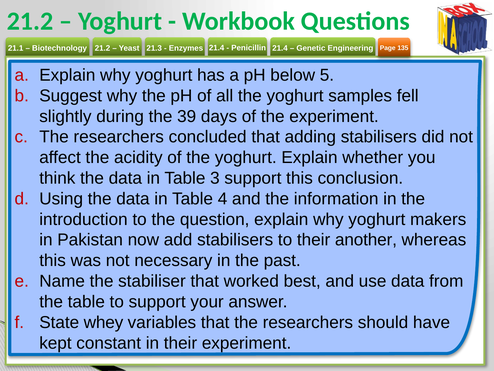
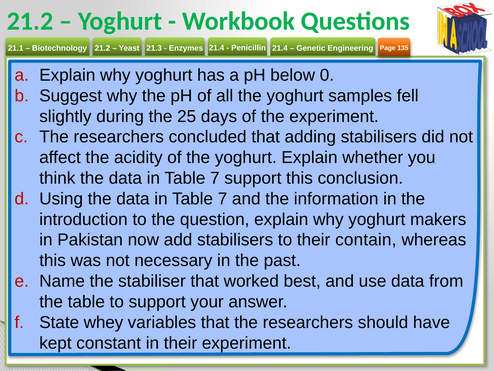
5: 5 -> 0 (327, 75)
39: 39 -> 25 (187, 116)
3: 3 -> 7 (215, 178)
4: 4 -> 7 (223, 199)
another: another -> contain (366, 240)
